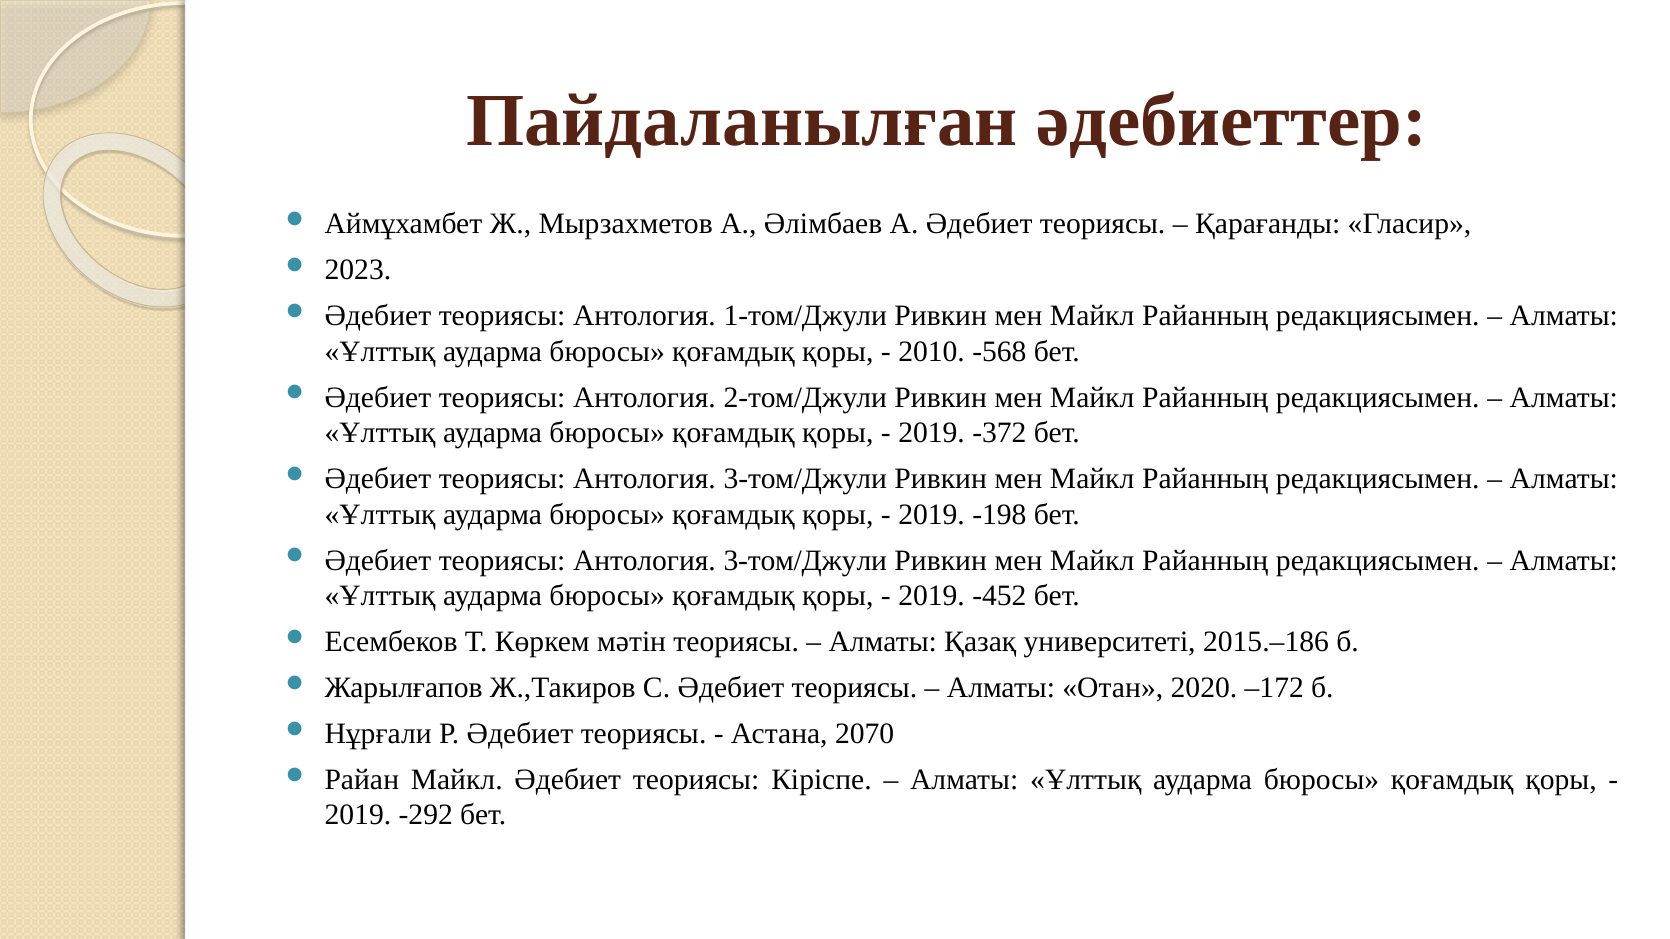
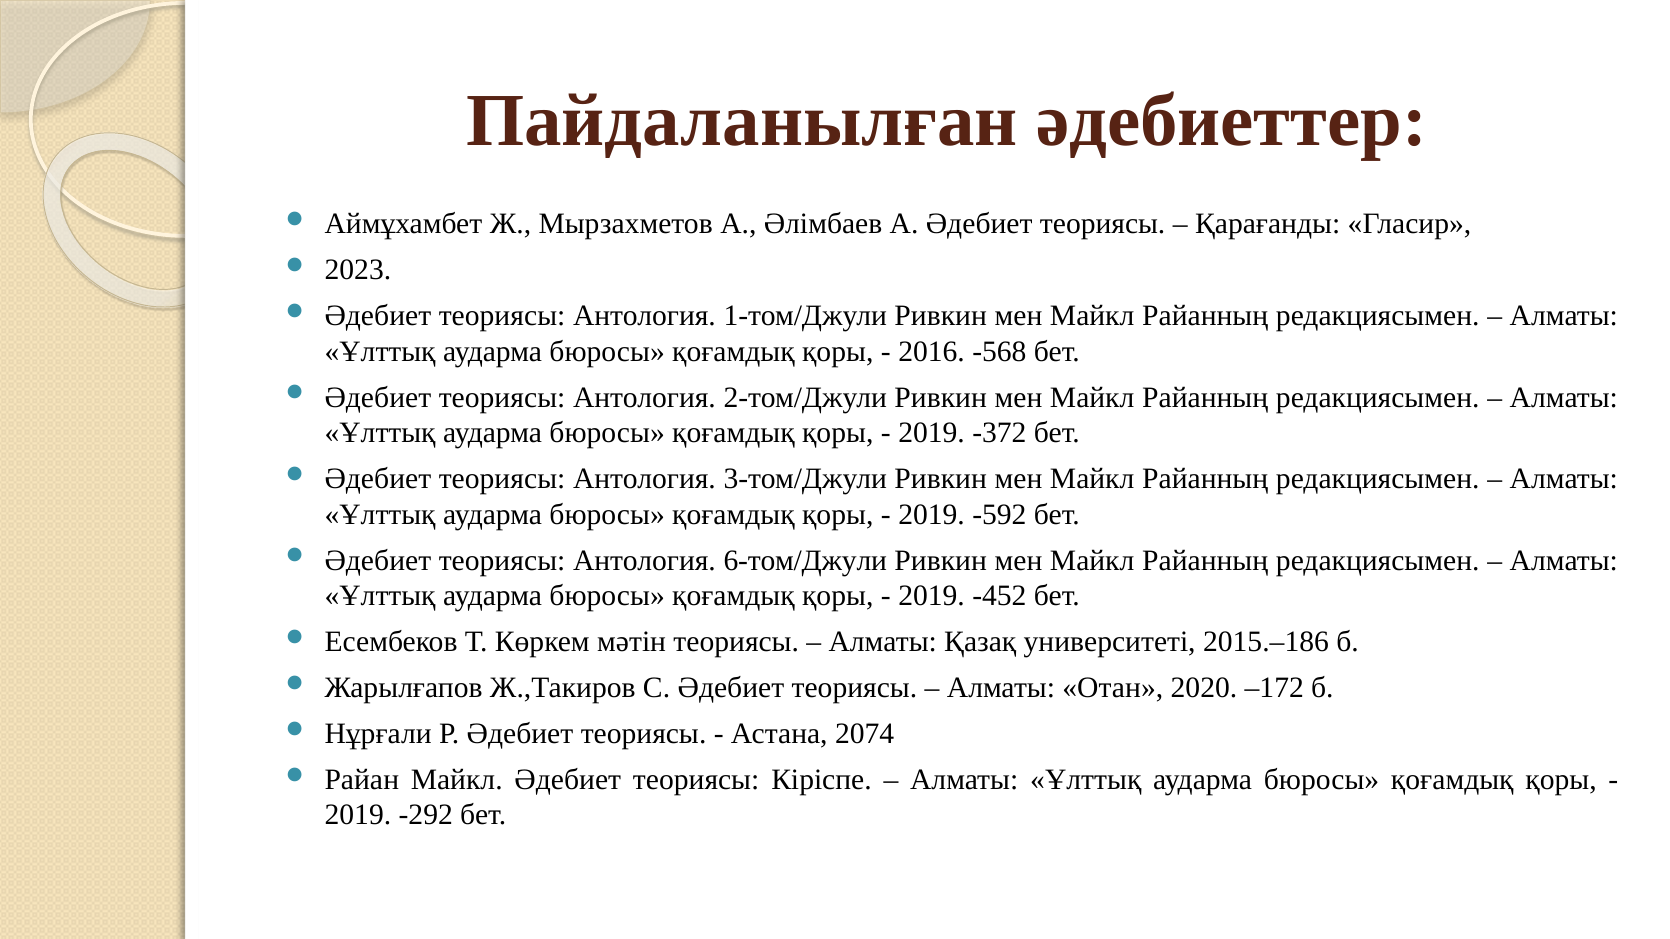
2010: 2010 -> 2016 (932, 352)
-198: -198 -> -592 (999, 515)
3-том/Джули: 3-том/Джули -> 6-том/Джули (805, 561)
2070: 2070 -> 2074 (865, 734)
